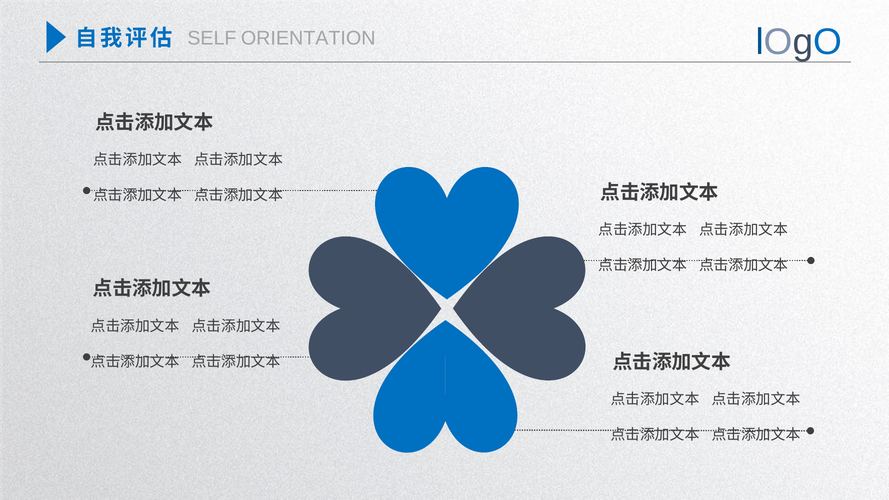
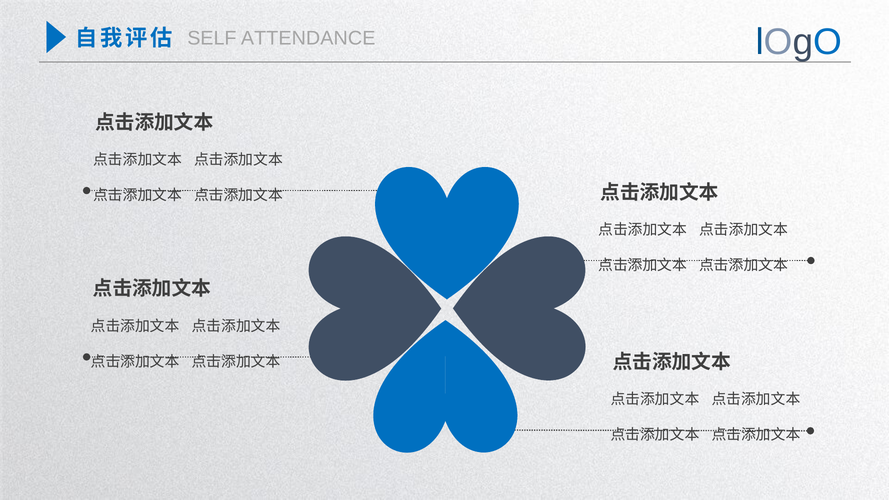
ORIENTATION: ORIENTATION -> ATTENDANCE (308, 38)
